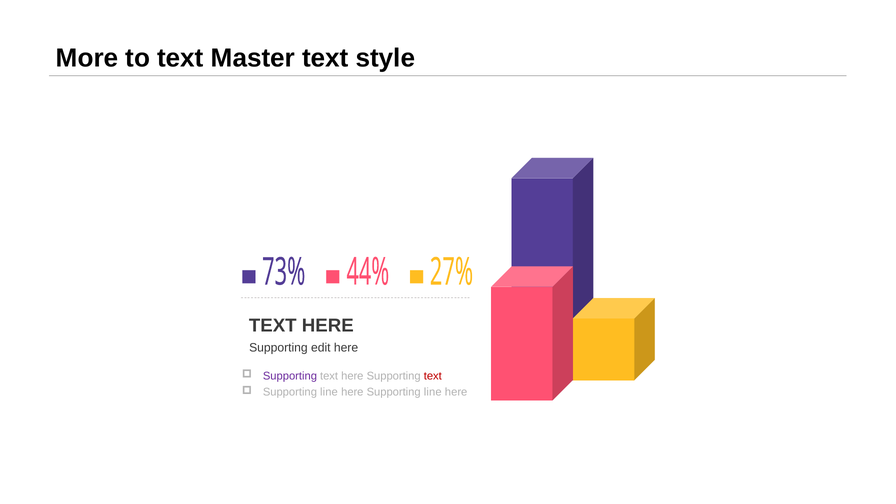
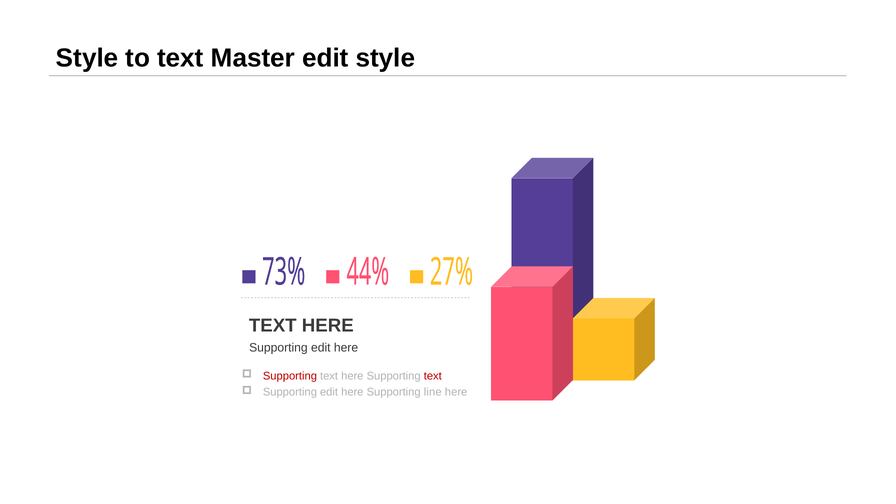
More: More -> Style (87, 58)
Master text: text -> edit (325, 58)
Supporting colour: purple -> red (290, 376)
line: line -> edit (329, 392)
